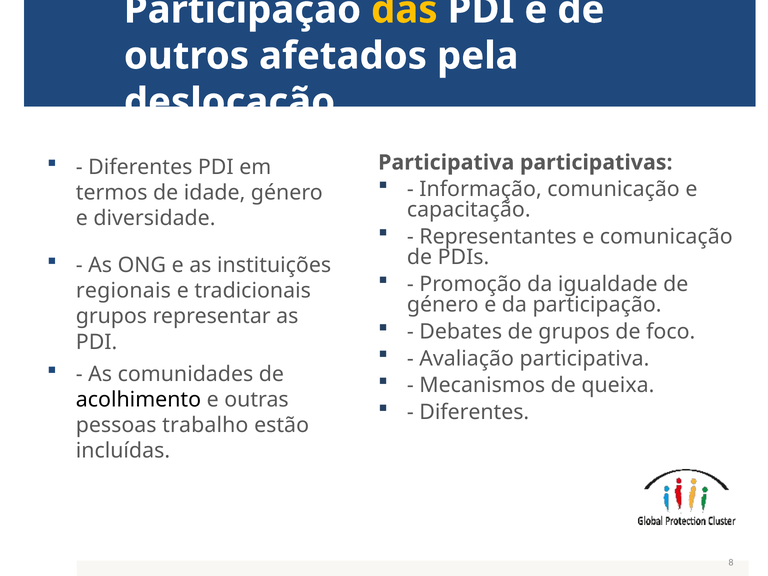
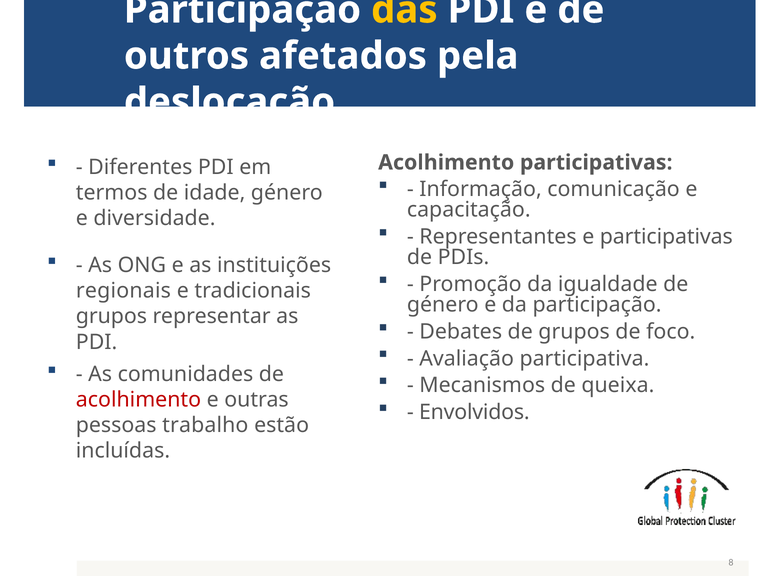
Participativa: Participativa -> Acolhimento (446, 162)
e comunicação: comunicação -> participativas (666, 237)
acolhimento colour: black -> red (138, 400)
Diferentes: Diferentes -> Envolvidos (474, 412)
